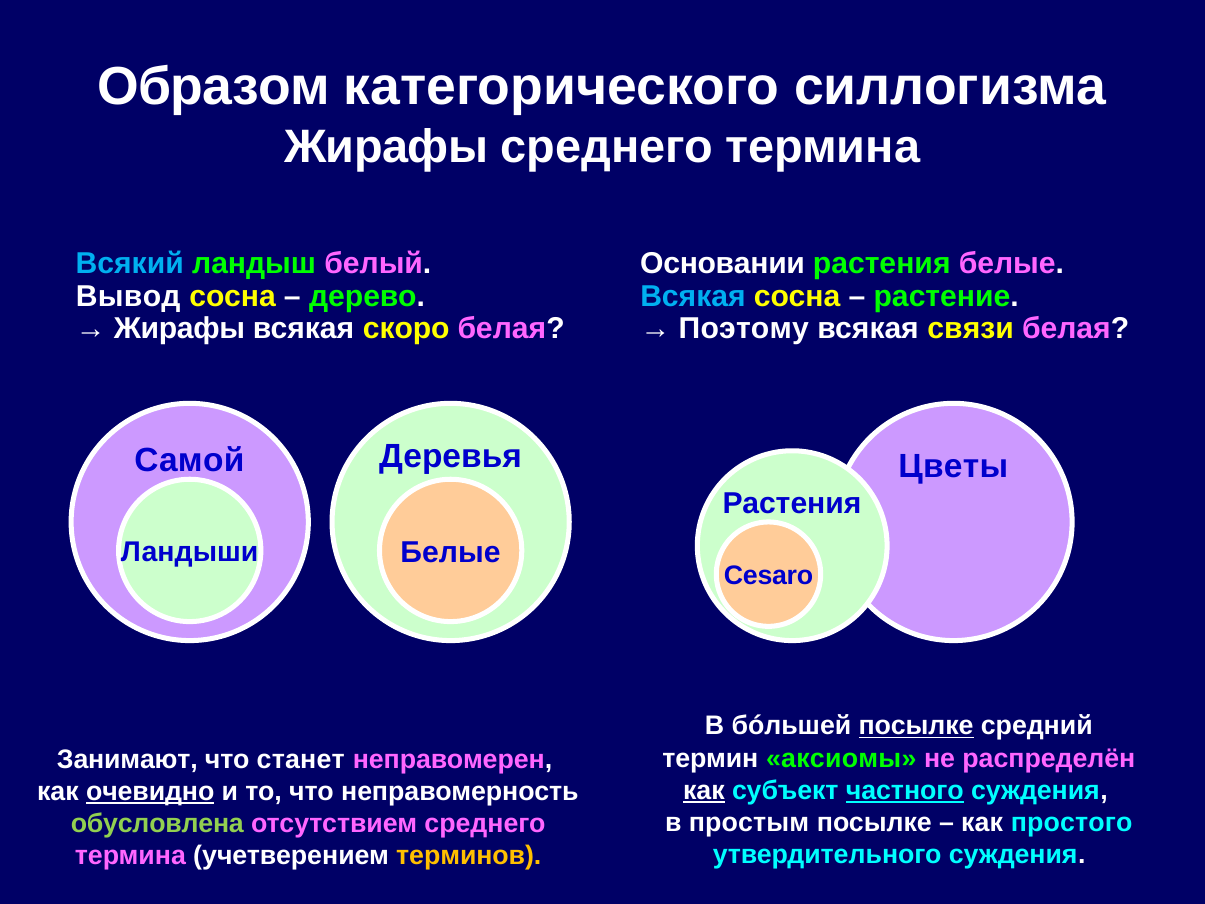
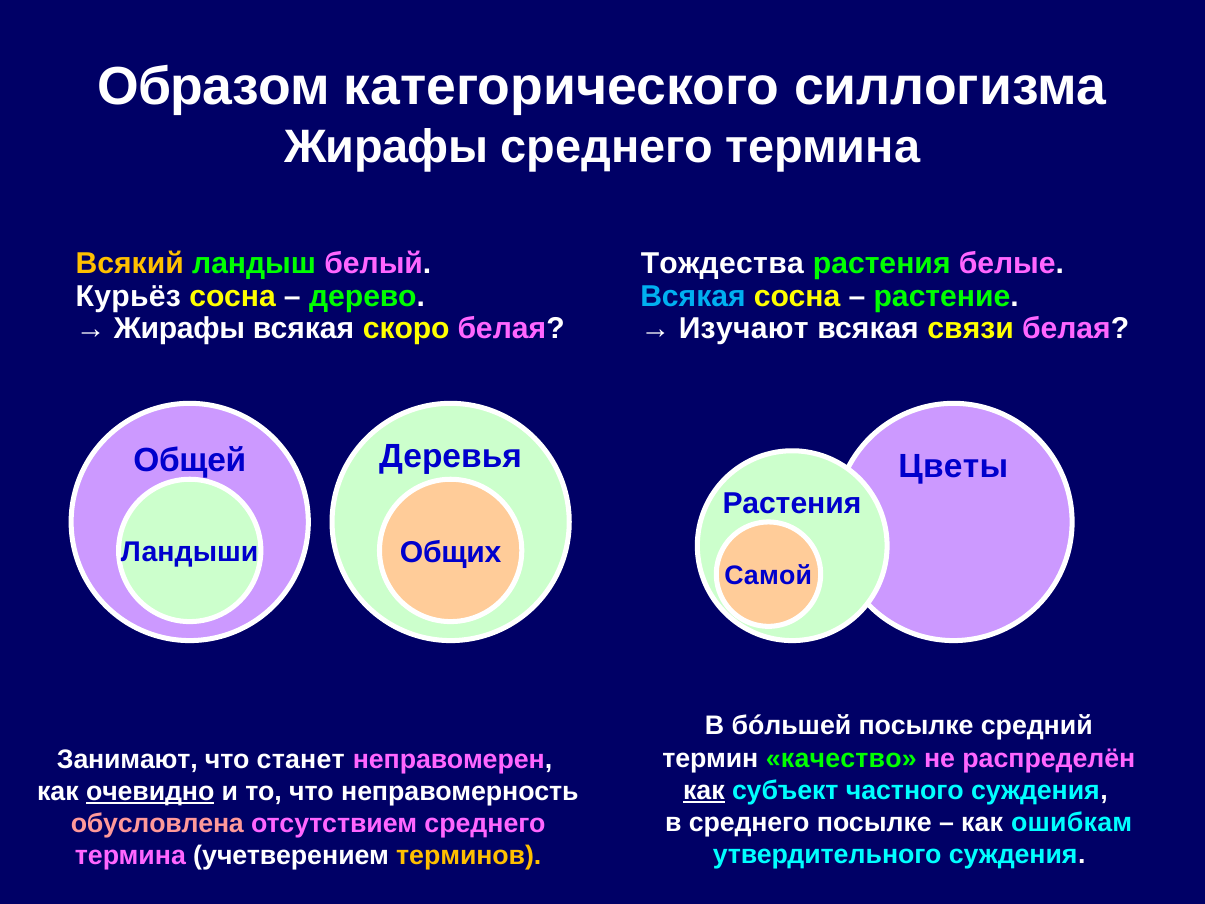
Всякий colour: light blue -> yellow (130, 264)
Основании: Основании -> Тождества (722, 264)
Вывод: Вывод -> Курьёз (128, 296)
Поэтому: Поэтому -> Изучают (744, 329)
Самой: Самой -> Общей (190, 460)
Белые: Белые -> Общих (451, 552)
Cesaro: Cesaro -> Самой (768, 576)
посылке underline: present -> none (916, 726)
аксиомы: аксиомы -> качество (841, 758)
частного underline: present -> none (905, 790)
в простым: простым -> среднего (749, 822)
простого: простого -> ошибкам (1072, 822)
обусловлена colour: light green -> pink (157, 823)
